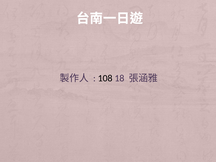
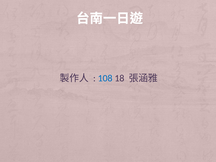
108 colour: black -> blue (105, 78)
